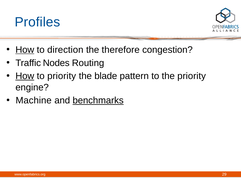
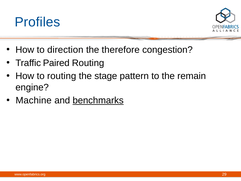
How underline: present -> none (25, 50)
Nodes: Nodes -> Paired (56, 63)
How underline: present -> none (25, 76)
to priority: priority -> routing (62, 76)
blade: blade -> stage (106, 76)
the priority: priority -> remain (192, 76)
